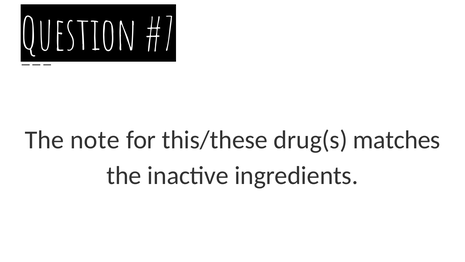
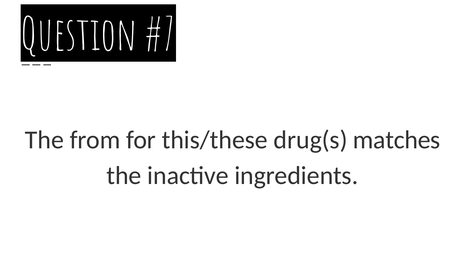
note: note -> from (95, 140)
